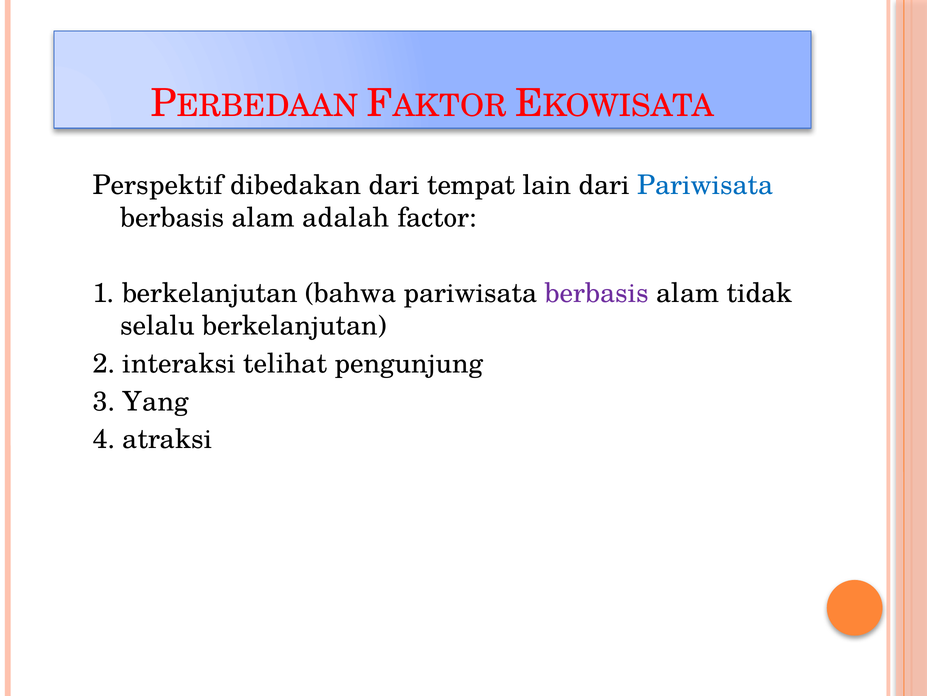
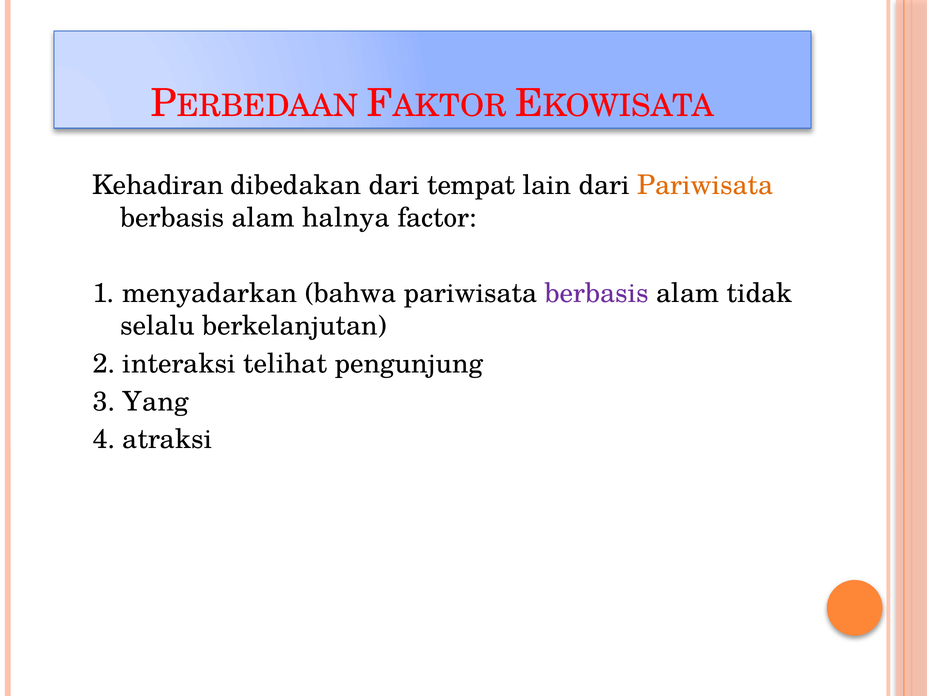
Perspektif: Perspektif -> Kehadiran (158, 185)
Pariwisata colour: blue -> orange (705, 185)
adalah: adalah -> halnya (346, 217)
1 berkelanjutan: berkelanjutan -> menyadarkan (210, 293)
